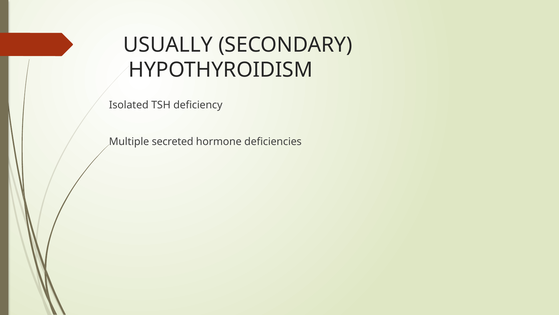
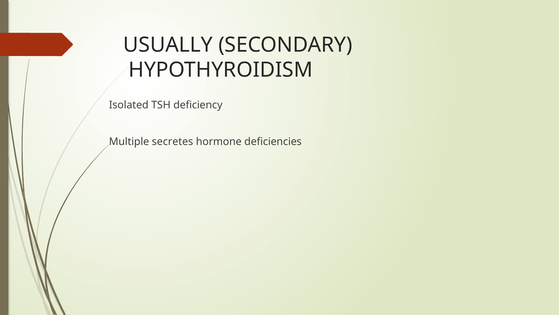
secreted: secreted -> secretes (173, 142)
